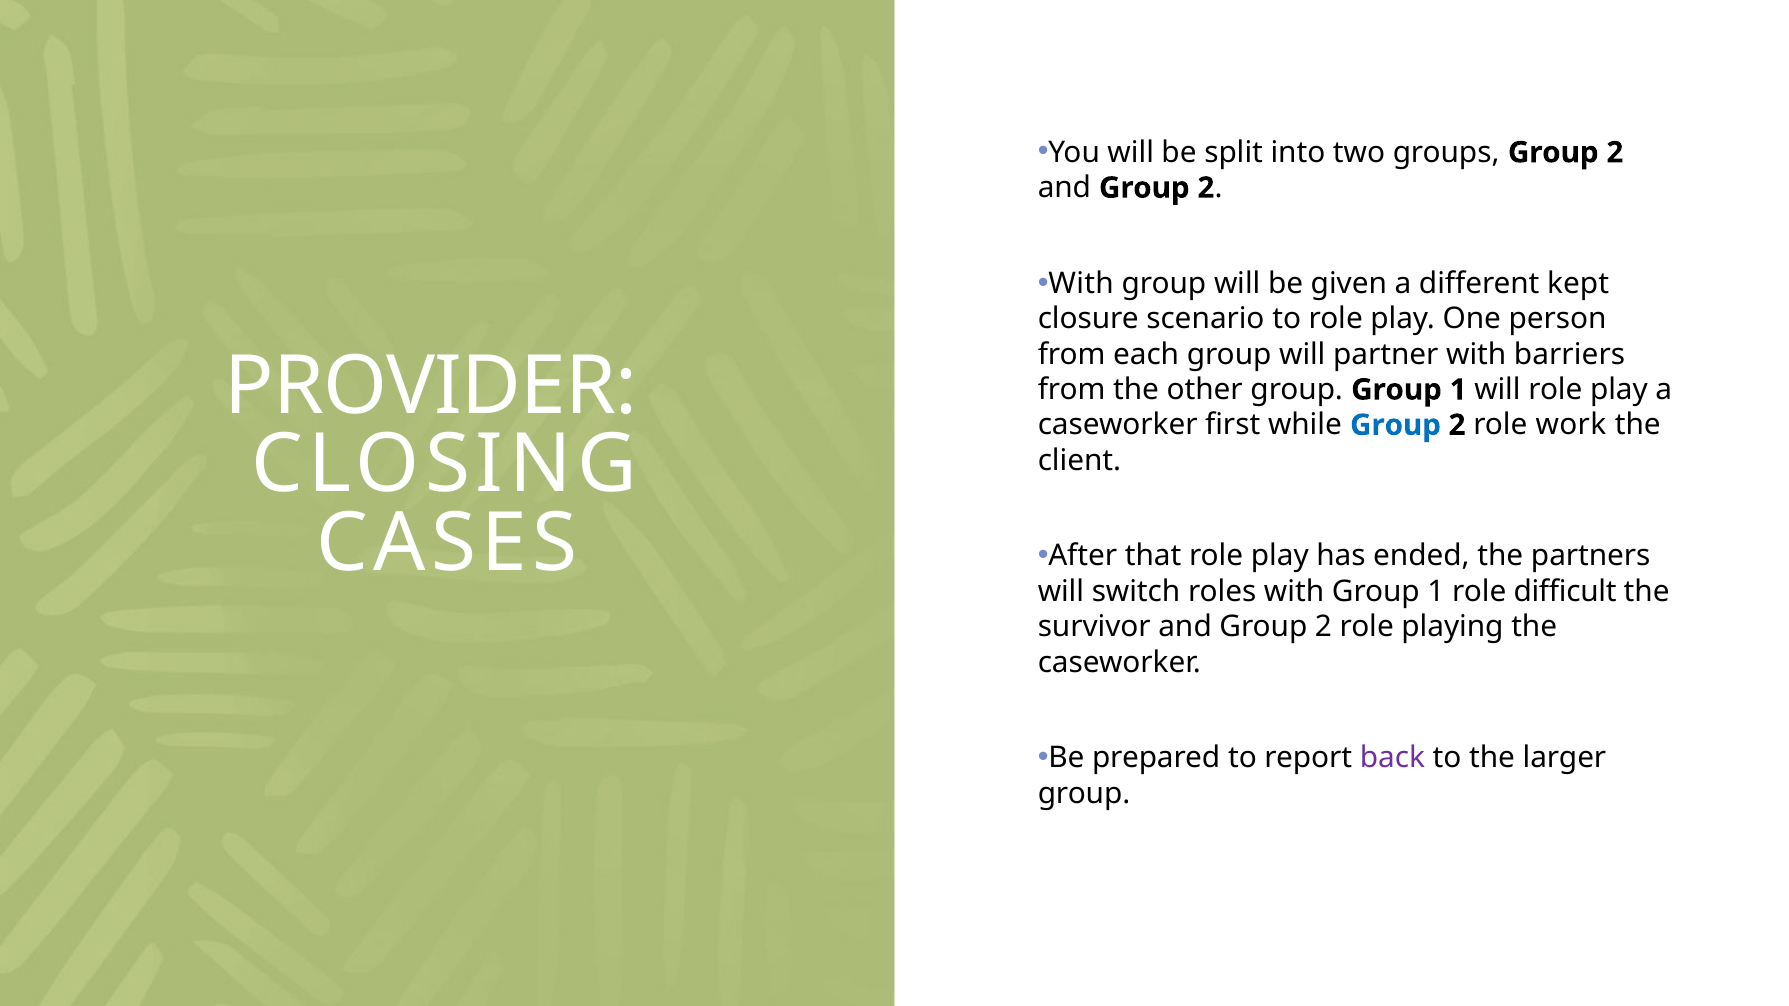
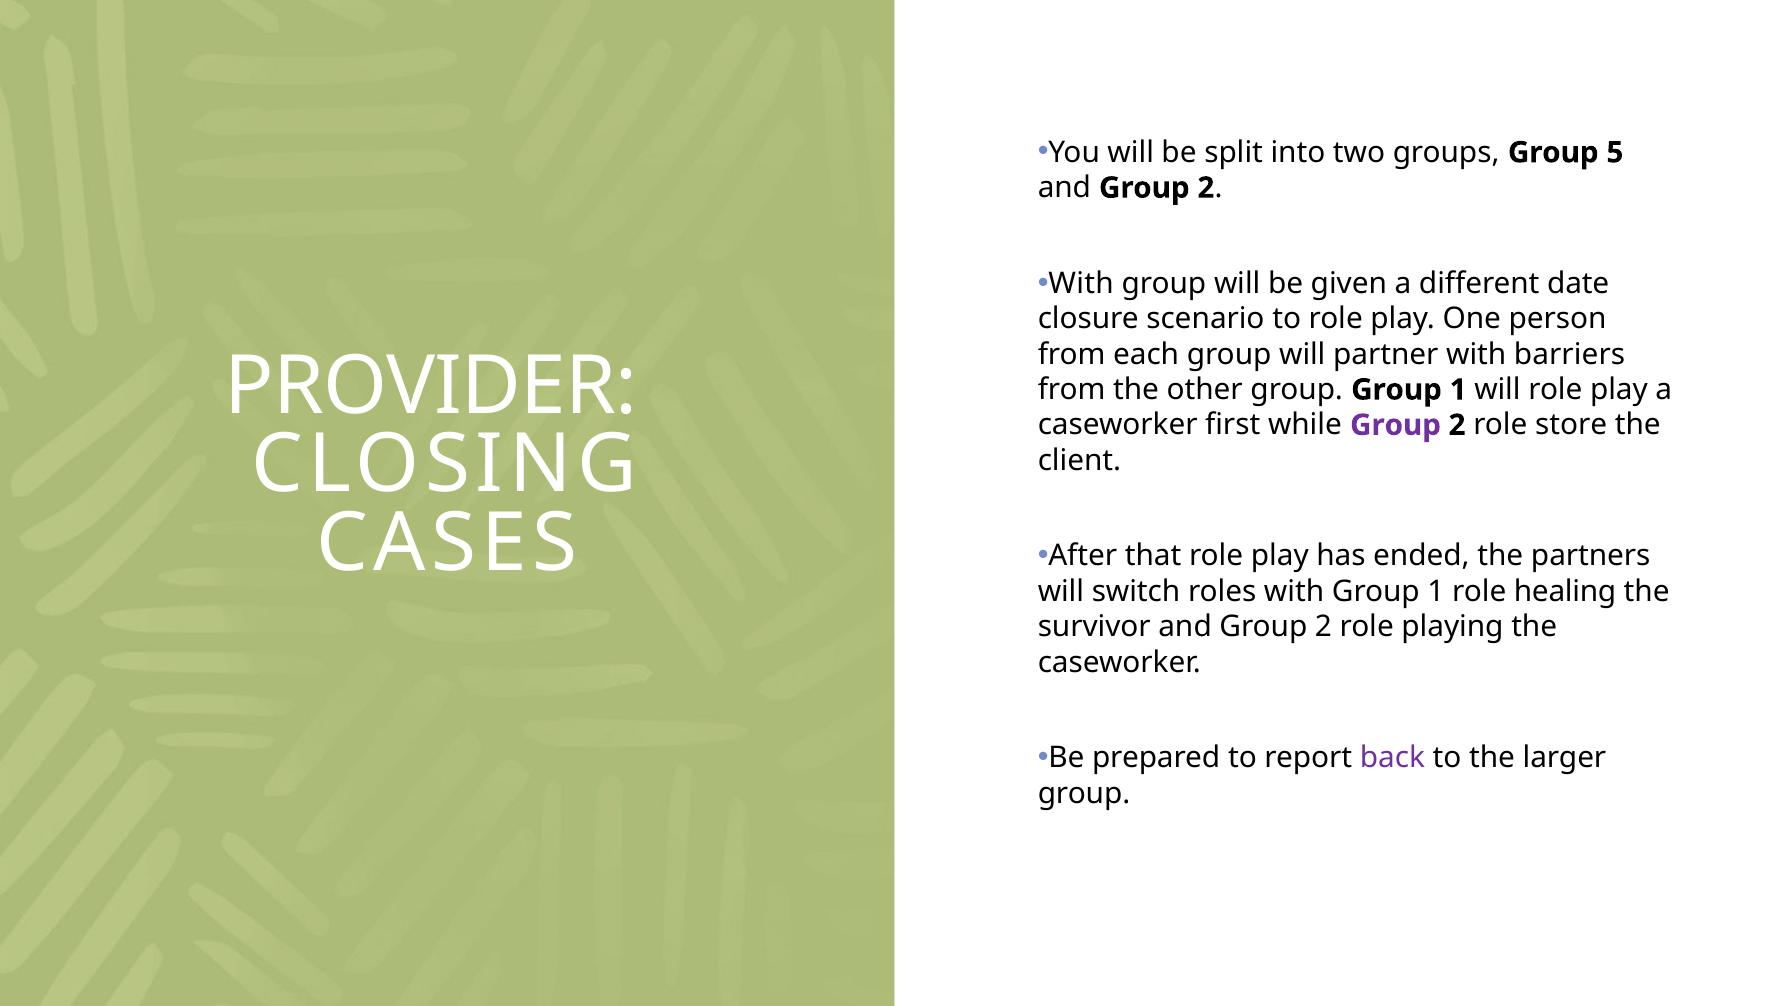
groups Group 2: 2 -> 5 (1615, 153)
kept: kept -> date (1578, 284)
Group colour: blue -> purple (1396, 425)
work: work -> store (1571, 425)
difficult: difficult -> healing (1565, 592)
